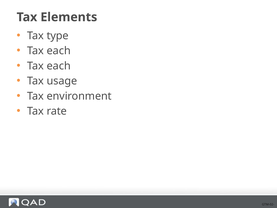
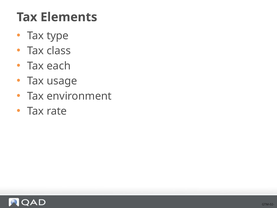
each: each -> class (59, 51)
